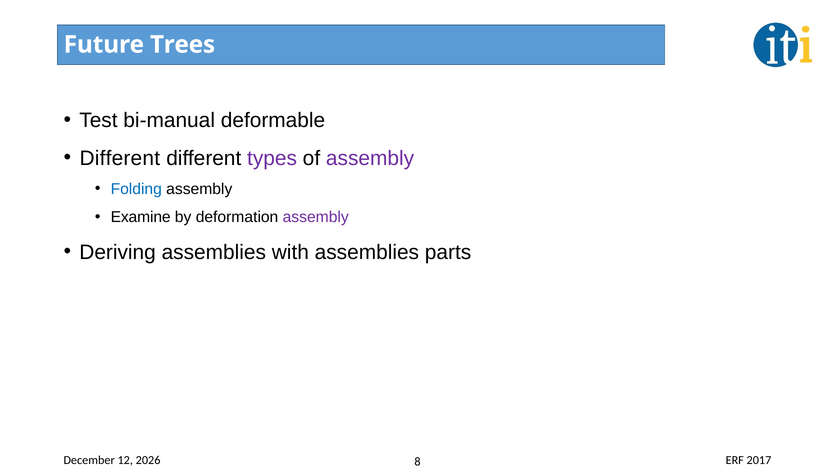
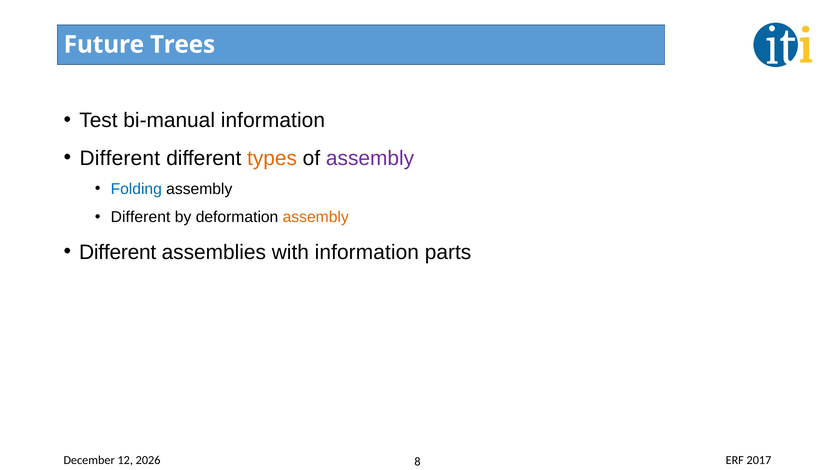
bi-manual deformable: deformable -> information (273, 120)
types colour: purple -> orange (272, 158)
Examine: Examine -> Different (141, 217)
assembly colour: purple -> orange (316, 217)
Deriving: Deriving -> Different (118, 252)
with assemblies: assemblies -> information (367, 252)
